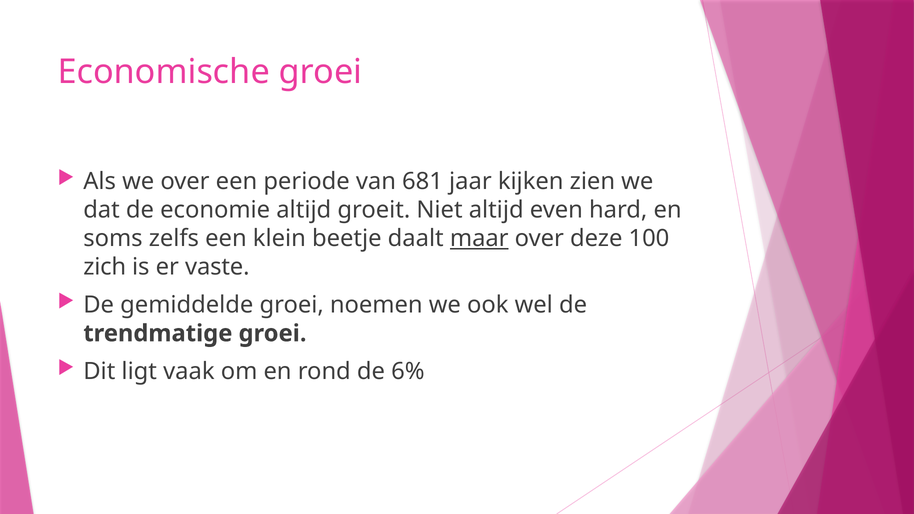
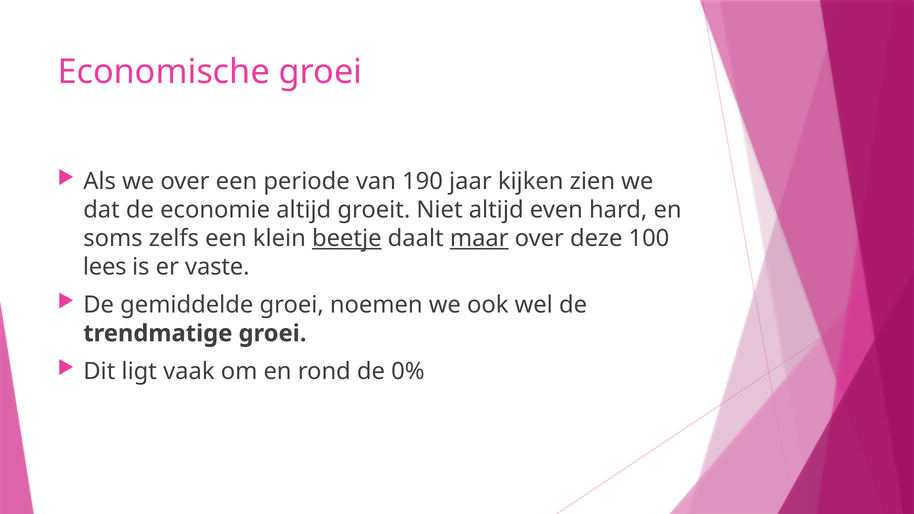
681: 681 -> 190 (423, 181)
beetje underline: none -> present (347, 238)
zich: zich -> lees (105, 267)
6%: 6% -> 0% (408, 372)
